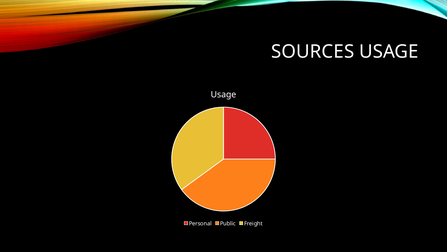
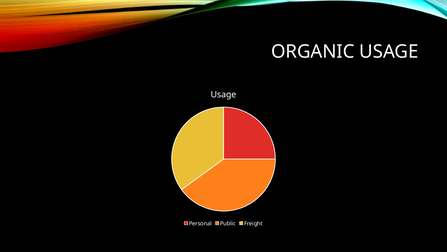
SOURCES: SOURCES -> ORGANIC (313, 52)
